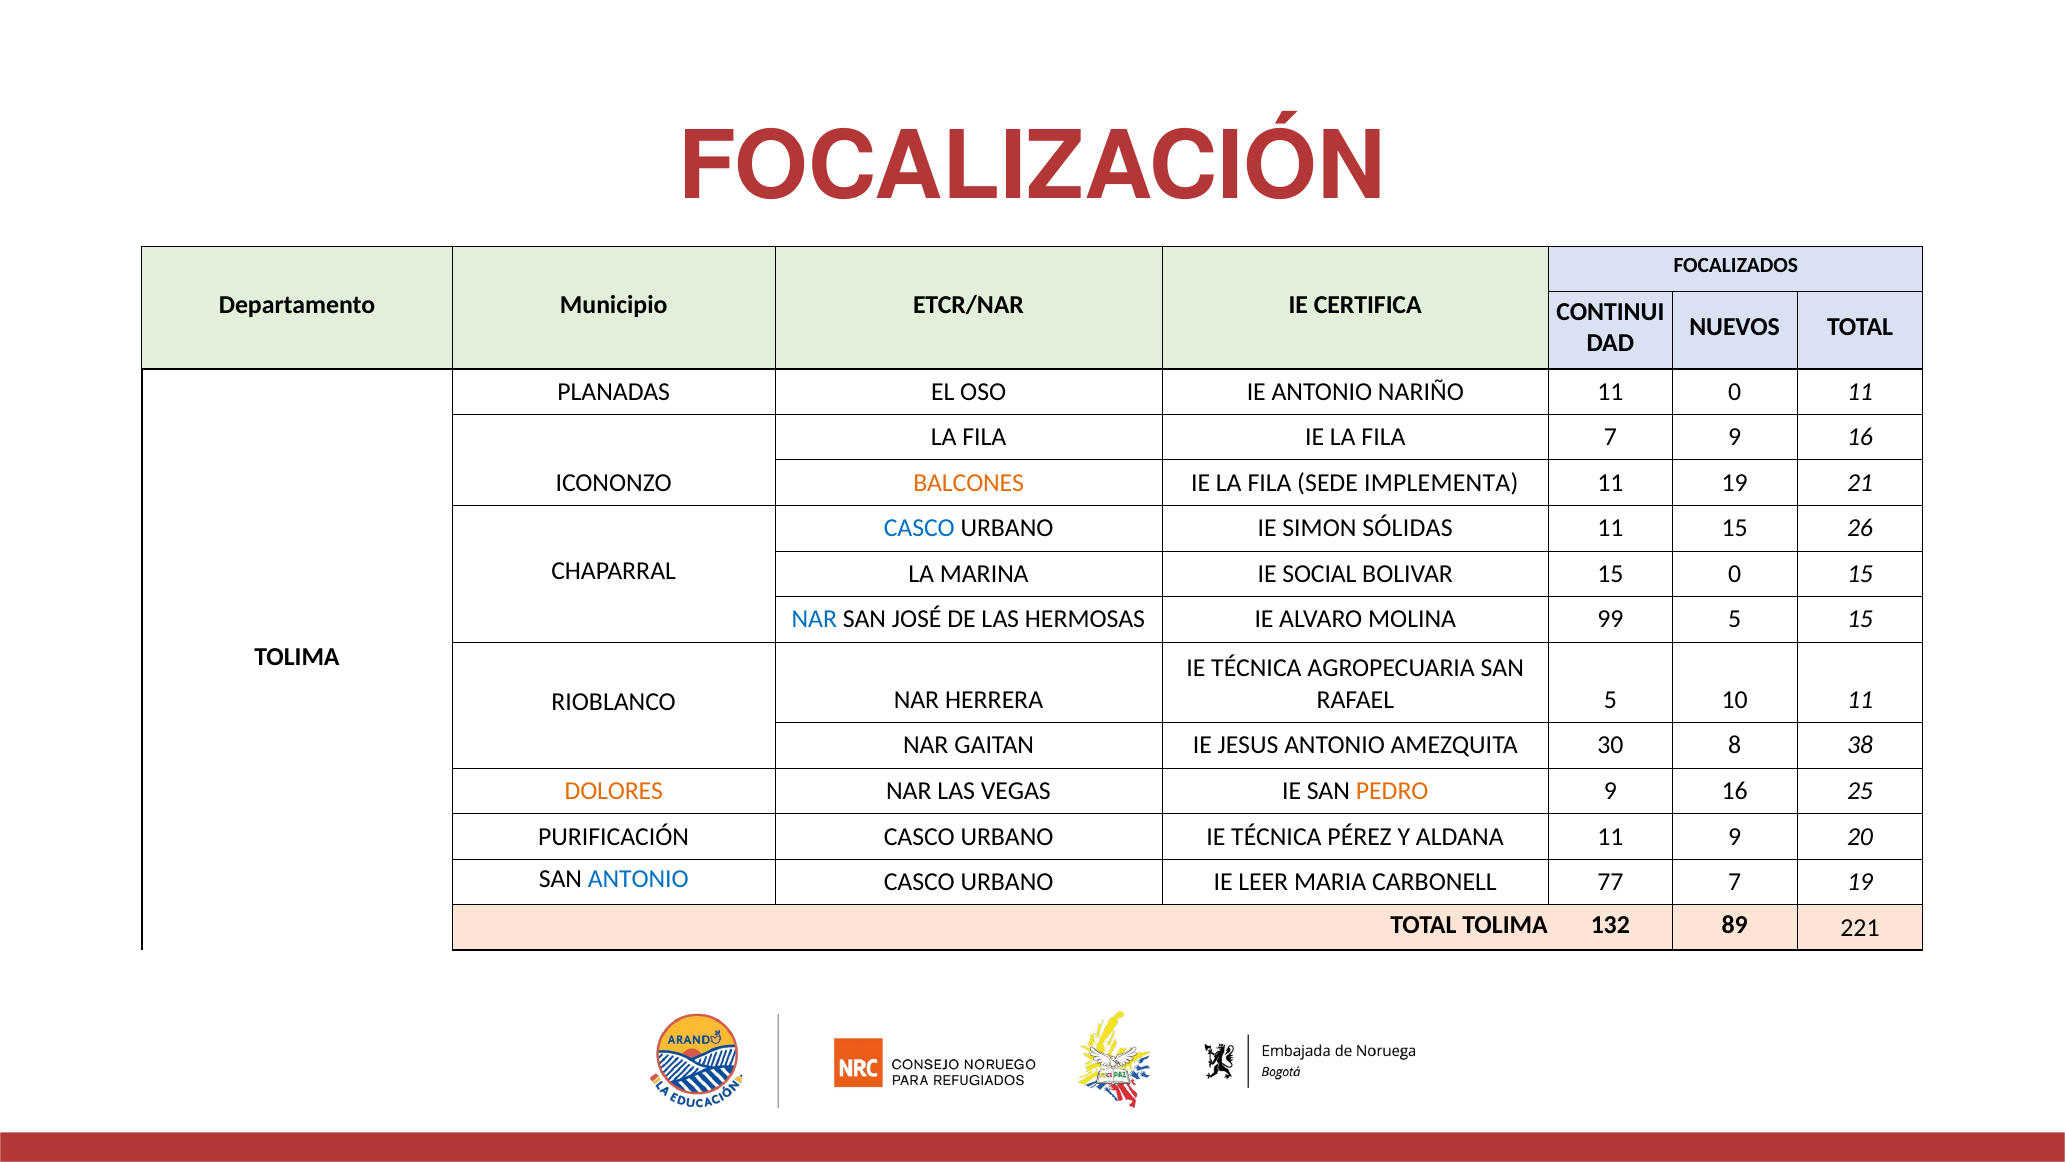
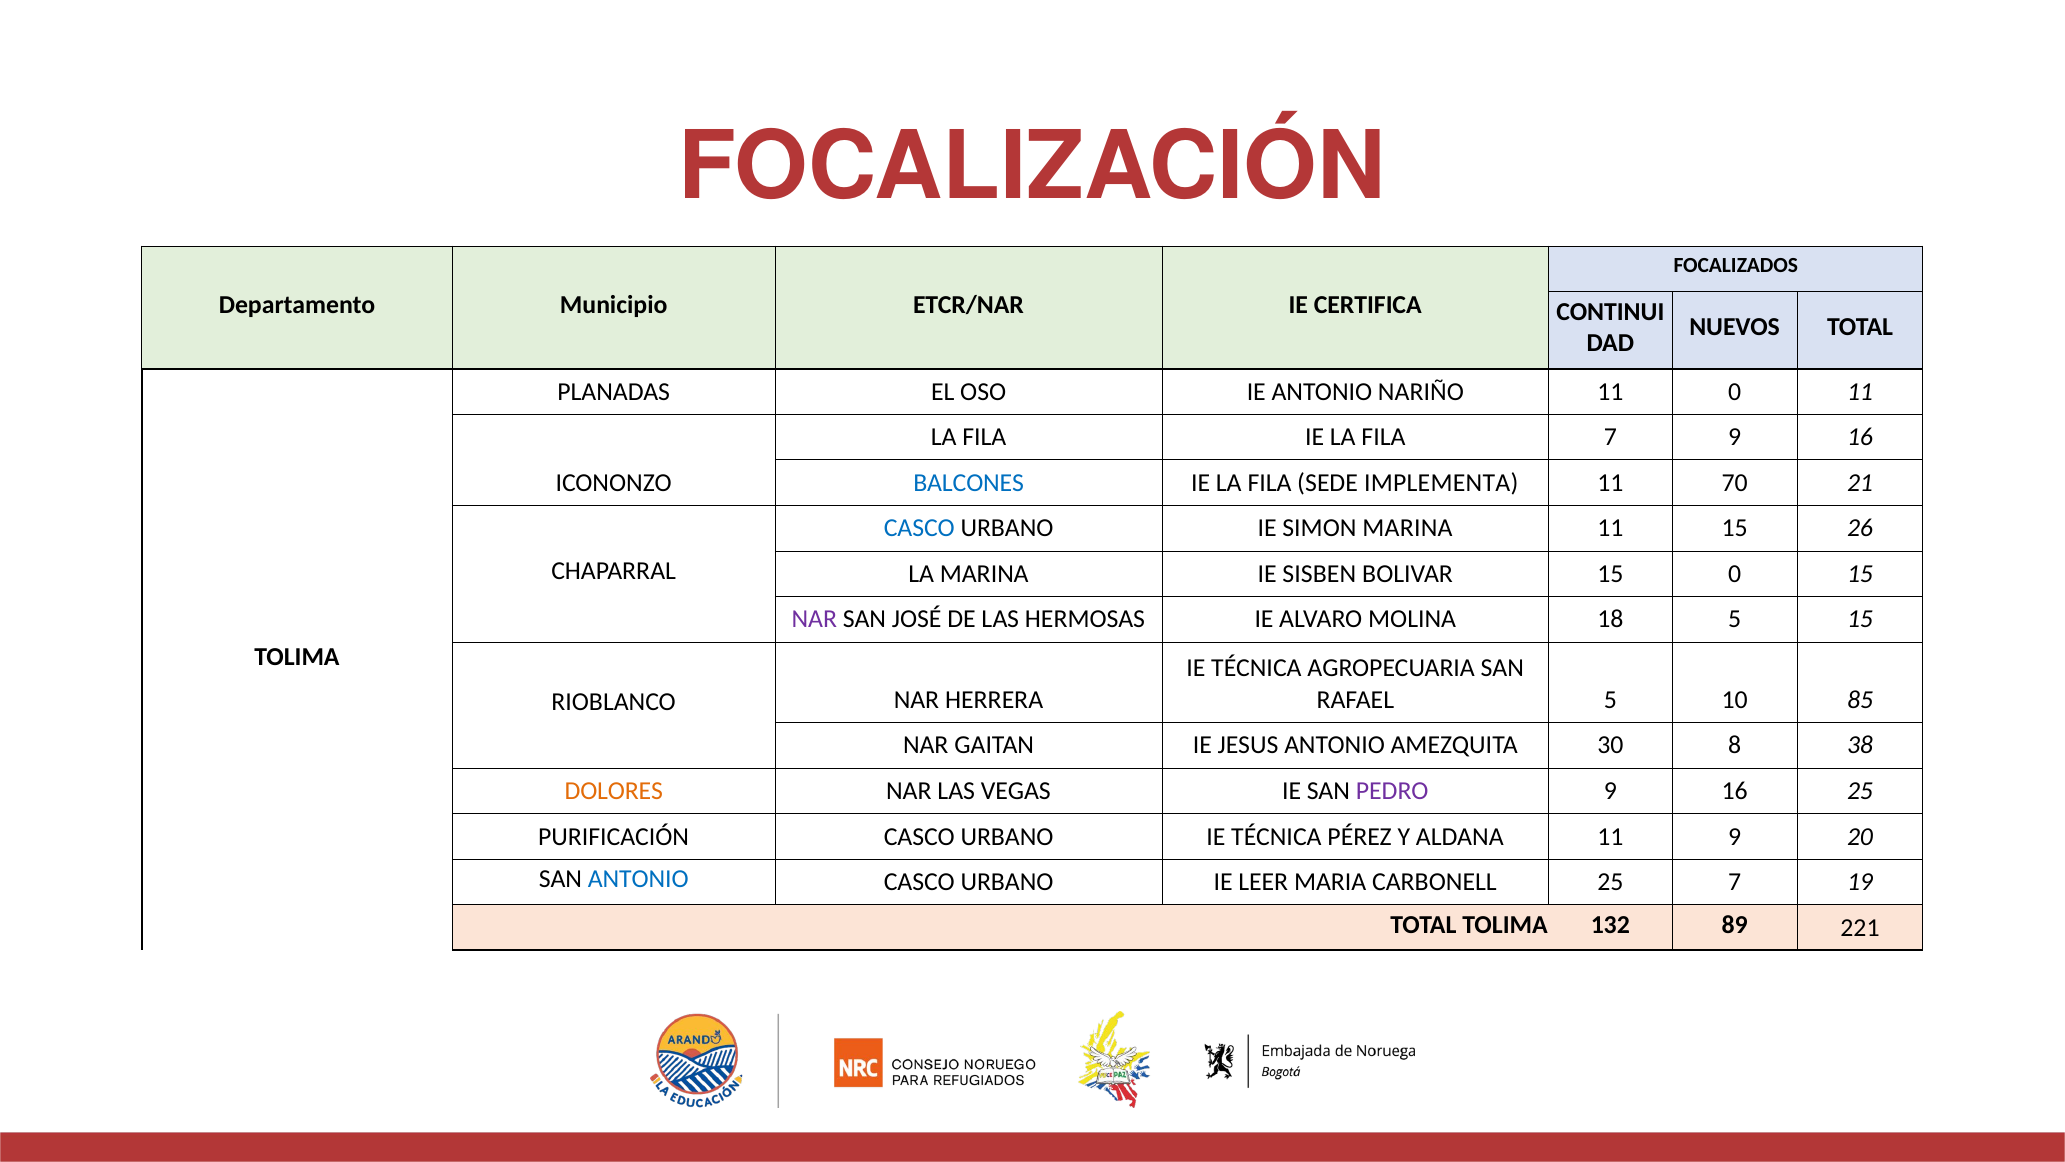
BALCONES colour: orange -> blue (969, 483)
11 19: 19 -> 70 (1735, 483)
SIMON SÓLIDAS: SÓLIDAS -> MARINA (1407, 528)
SOCIAL: SOCIAL -> SISBEN (1319, 574)
NAR colour: blue -> purple (814, 619)
99: 99 -> 18 (1610, 619)
10 11: 11 -> 85 (1860, 700)
PEDRO colour: orange -> purple (1392, 791)
CARBONELL 77: 77 -> 25 (1610, 882)
